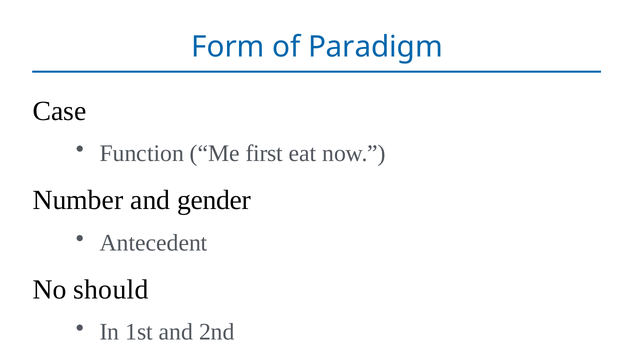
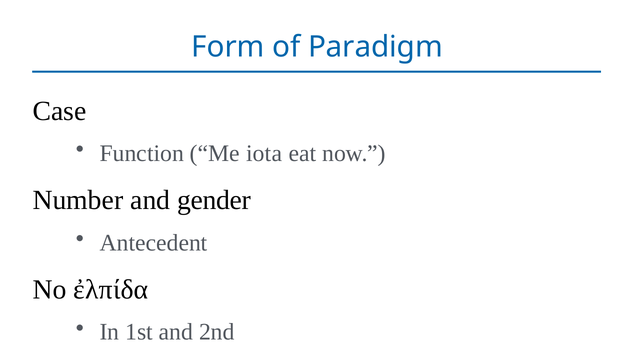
first: first -> iota (264, 153)
should: should -> ἐλπίδα (111, 290)
